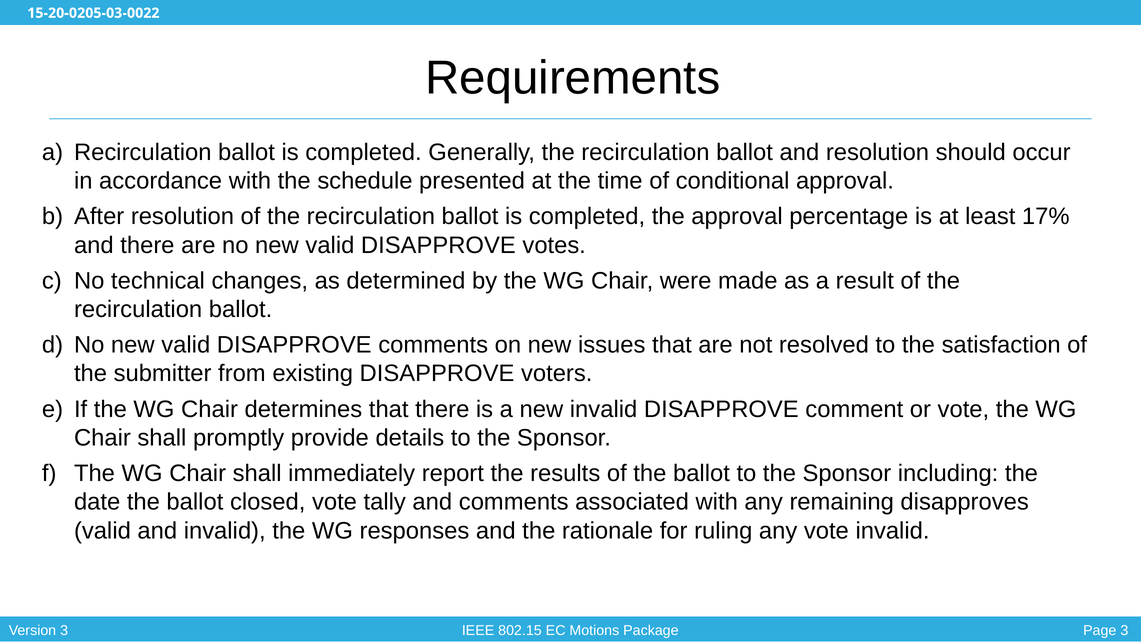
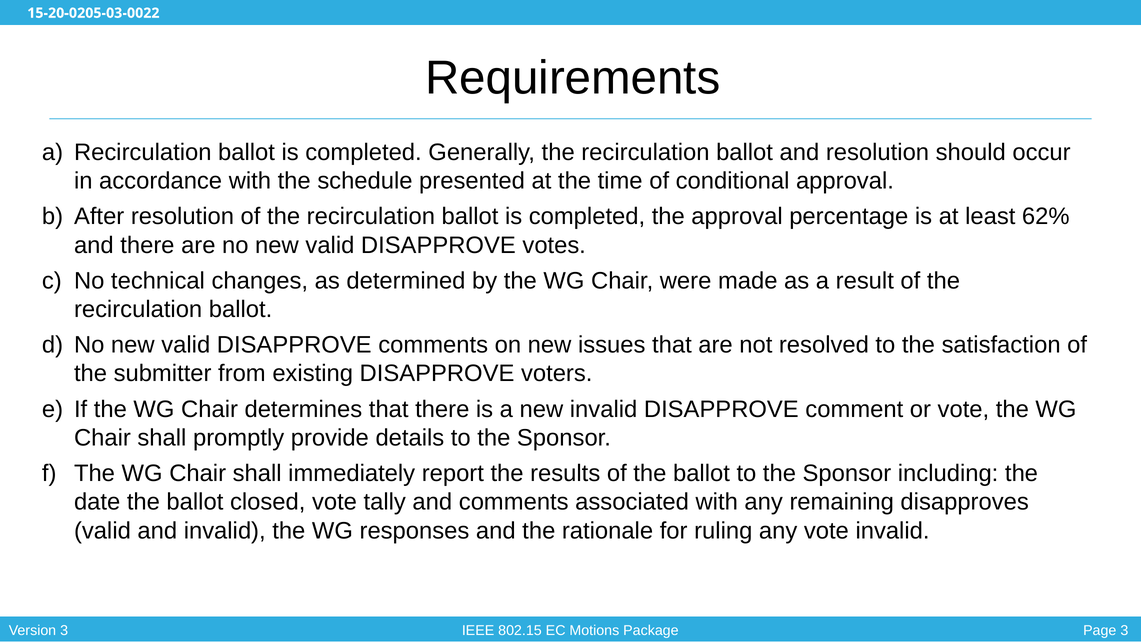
17%: 17% -> 62% (1046, 217)
